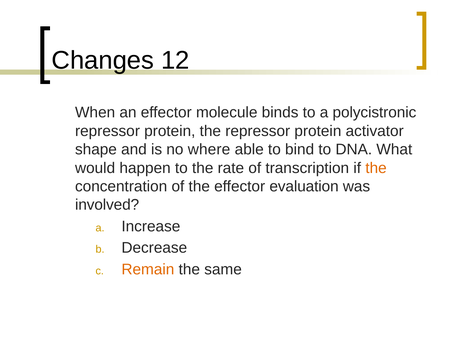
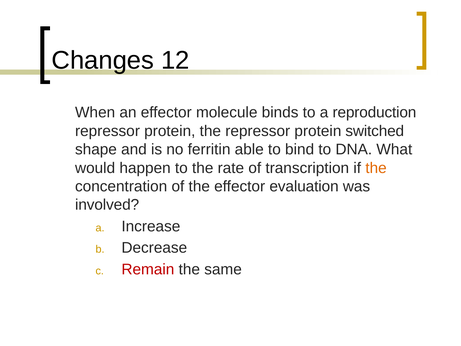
polycistronic: polycistronic -> reproduction (374, 112)
activator: activator -> switched (375, 131)
where: where -> ferritin (209, 149)
Remain colour: orange -> red (148, 269)
